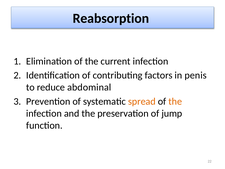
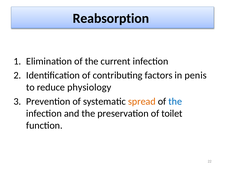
abdominal: abdominal -> physiology (89, 87)
the colour: orange -> blue (175, 101)
jump: jump -> toilet (172, 113)
